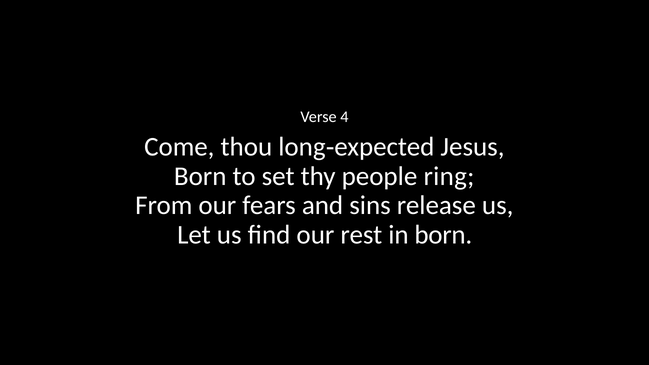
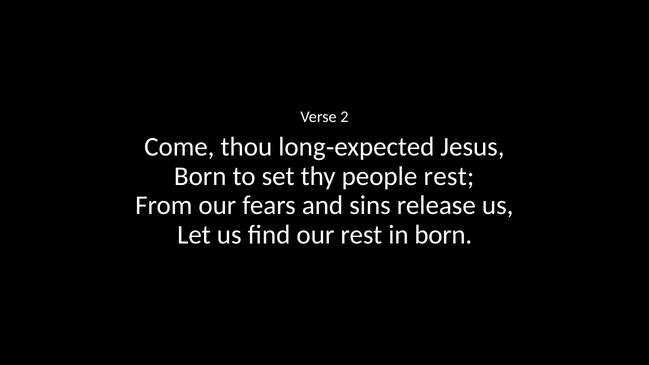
4: 4 -> 2 (344, 117)
people ring: ring -> rest (449, 176)
